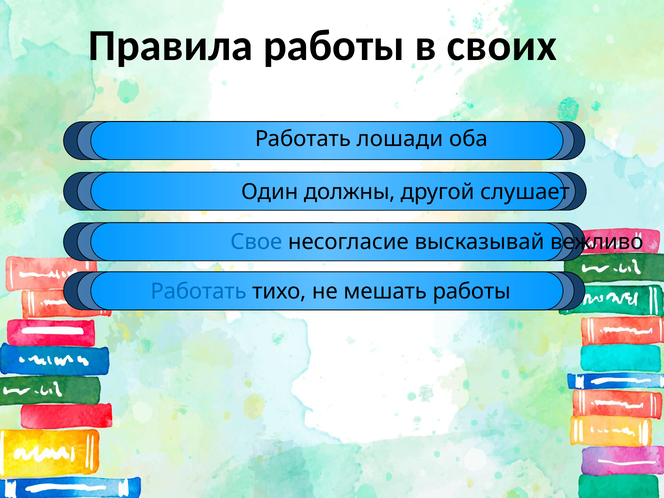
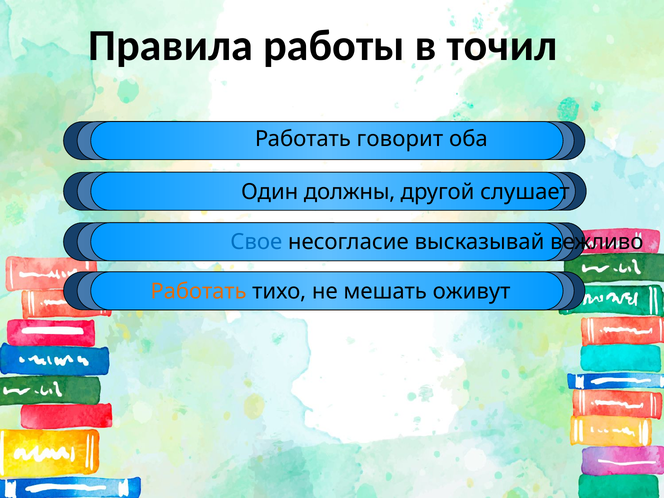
своих: своих -> точил (502, 46)
лошади: лошади -> говорит (400, 139)
Работать colour: blue -> orange (199, 292)
мешать работы: работы -> оживут (472, 292)
